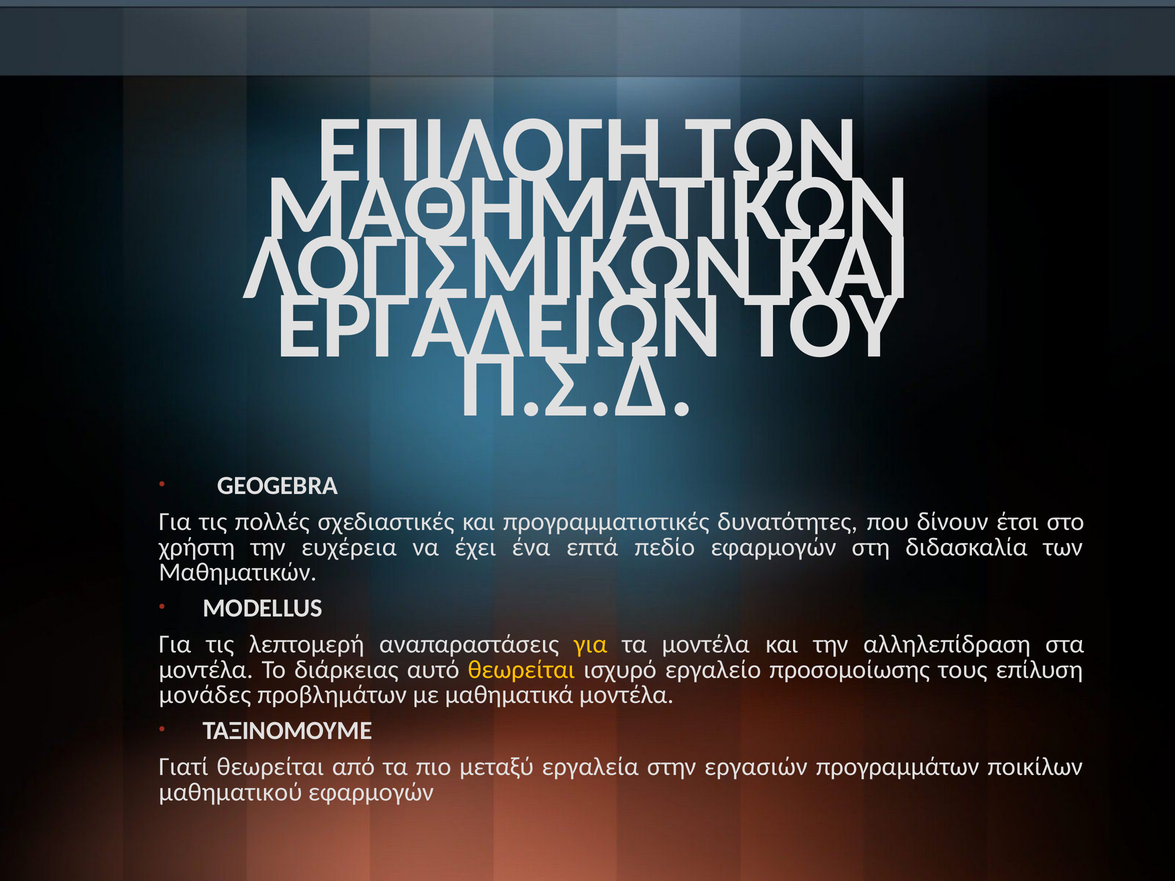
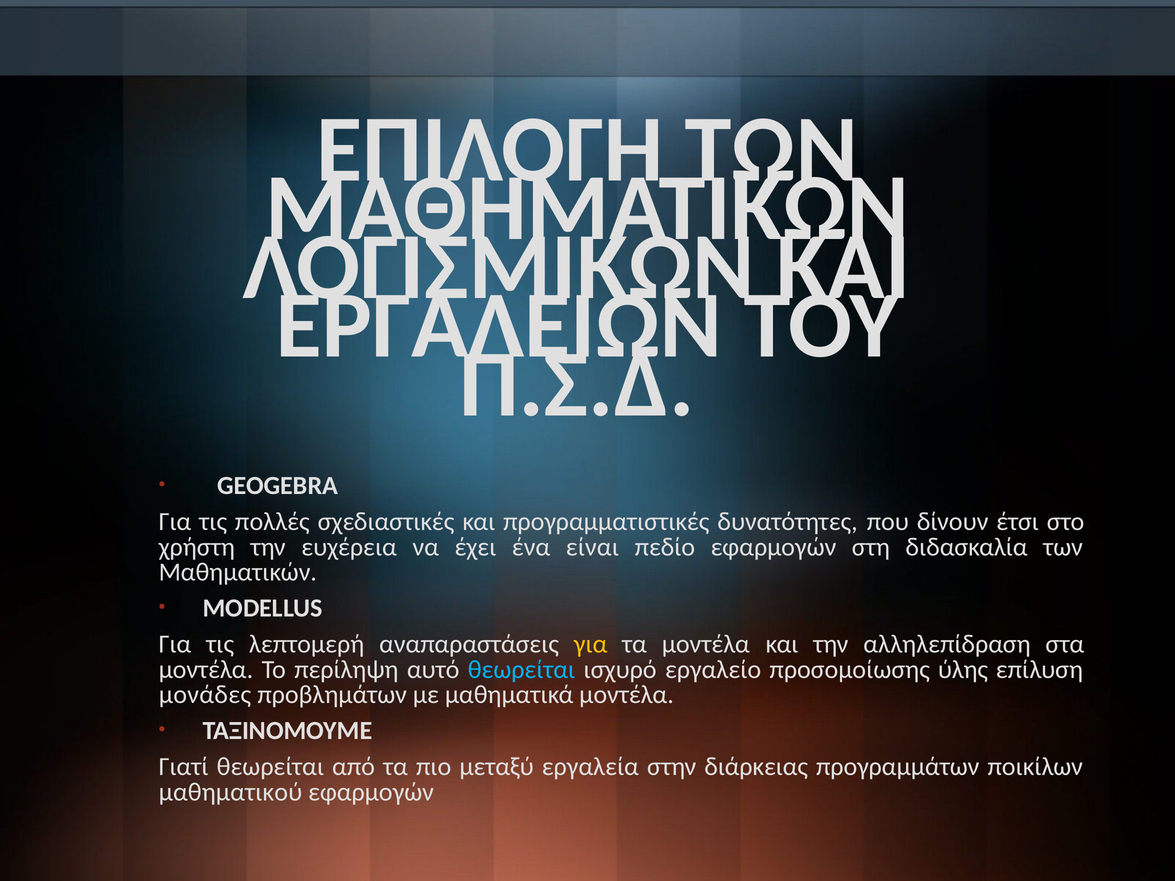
επτά: επτά -> είναι (592, 547)
διάρκειας: διάρκειας -> περίληψη (346, 670)
θεωρείται colour: yellow -> light blue (521, 670)
τους: τους -> ύλης (963, 670)
εργασιών: εργασιών -> διάρκειας (756, 767)
